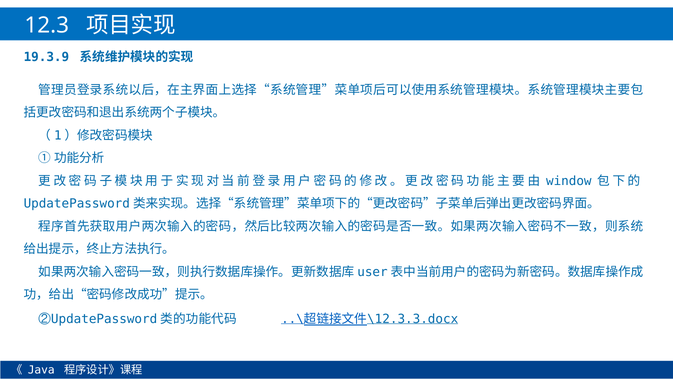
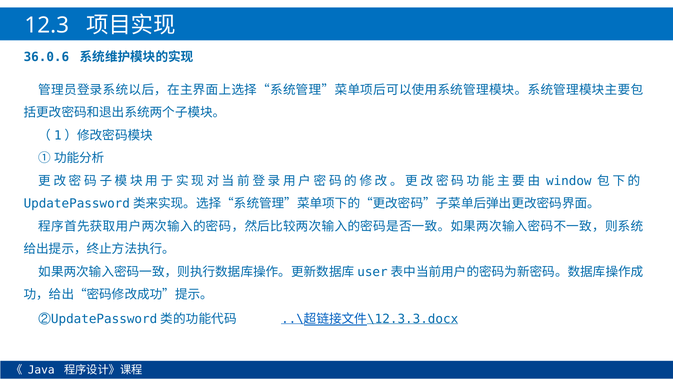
19.3.9: 19.3.9 -> 36.0.6 (46, 57)
